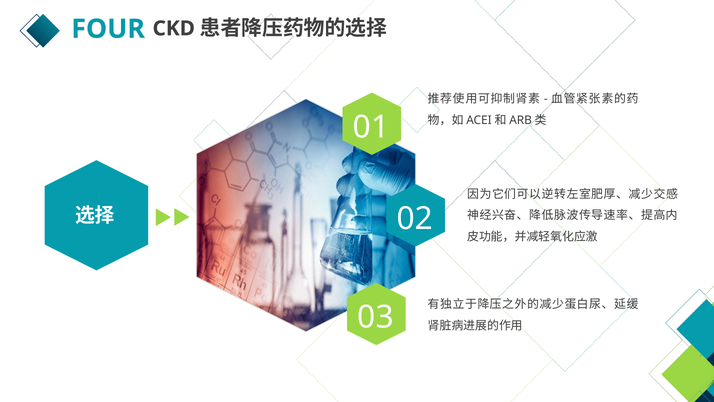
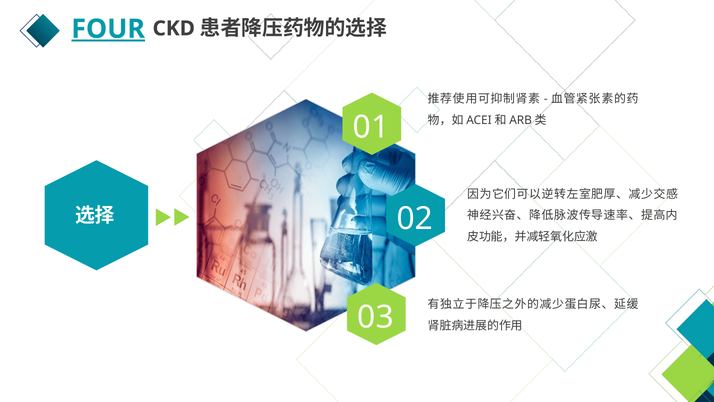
FOUR underline: none -> present (108, 29)
